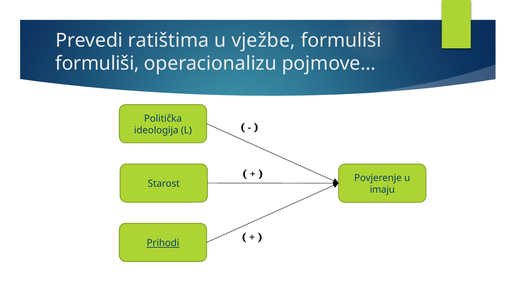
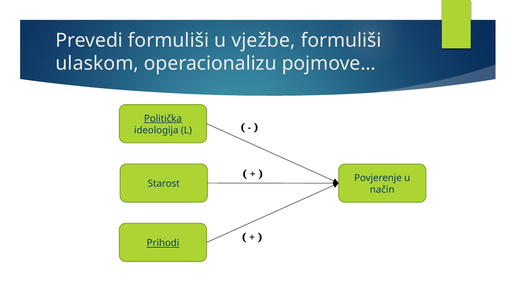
Prevedi ratištima: ratištima -> formuliši (168, 40)
formuliši: formuliši -> ulaskom (97, 64)
Politička underline: none -> present (163, 119)
imaju: imaju -> način (382, 190)
